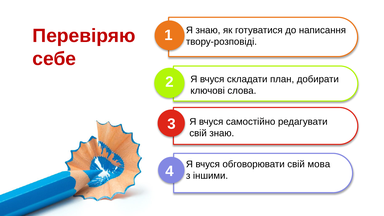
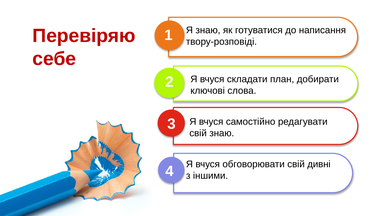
мова: мова -> дивні (319, 164)
